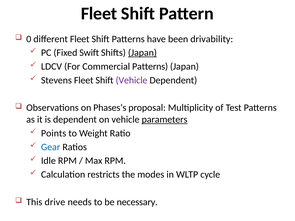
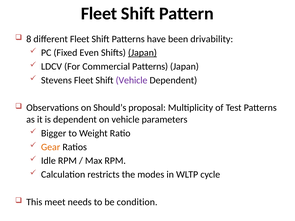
0: 0 -> 8 (29, 39)
Swift: Swift -> Even (89, 53)
Phases’s: Phases’s -> Should’s (110, 108)
parameters underline: present -> none (165, 120)
Points: Points -> Bigger (54, 133)
Gear colour: blue -> orange (51, 147)
drive: drive -> meet (55, 202)
necessary: necessary -> condition (137, 202)
